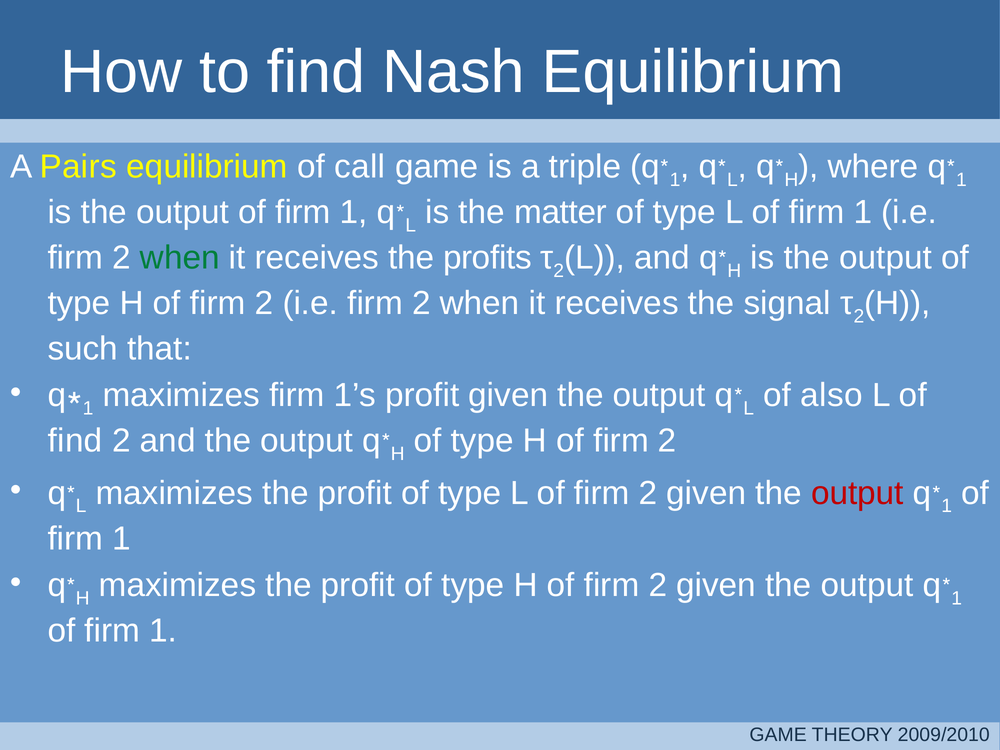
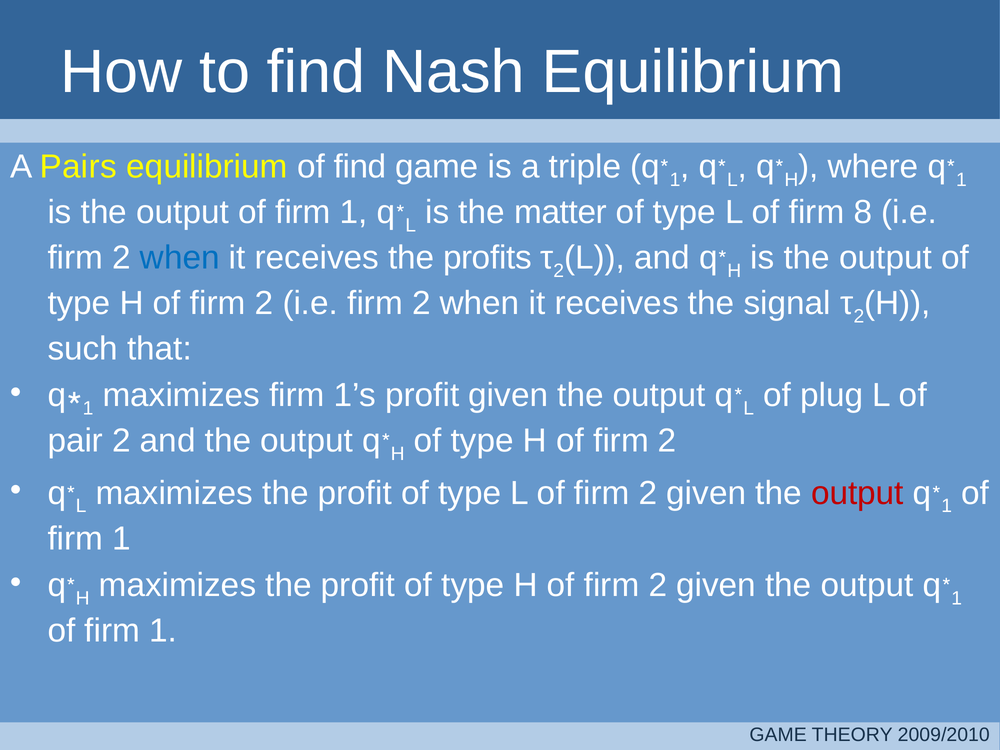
of call: call -> find (360, 167)
L of firm 1: 1 -> 8 (863, 212)
when colour: green -> blue (180, 258)
also: also -> plug (832, 395)
find: find -> pair (75, 441)
